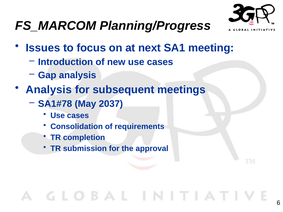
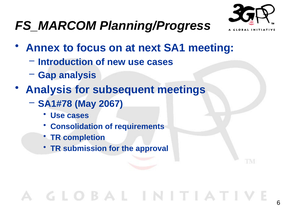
Issues: Issues -> Annex (43, 48)
2037: 2037 -> 2067 (111, 104)
